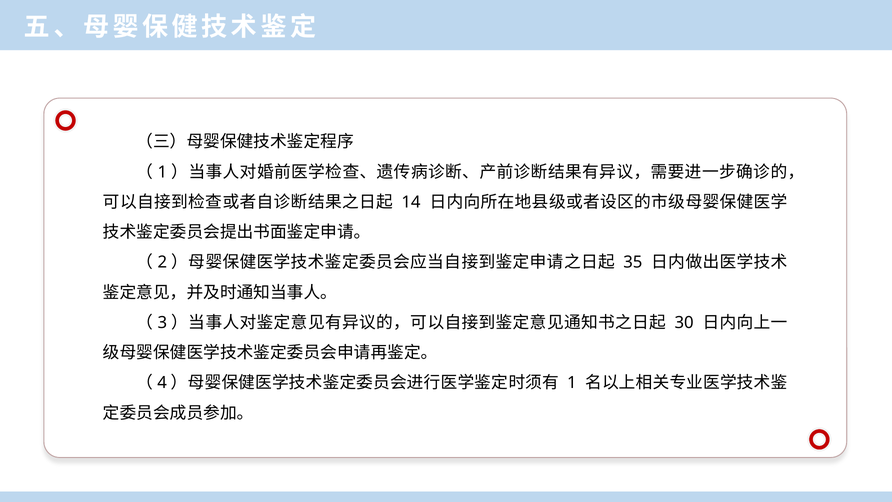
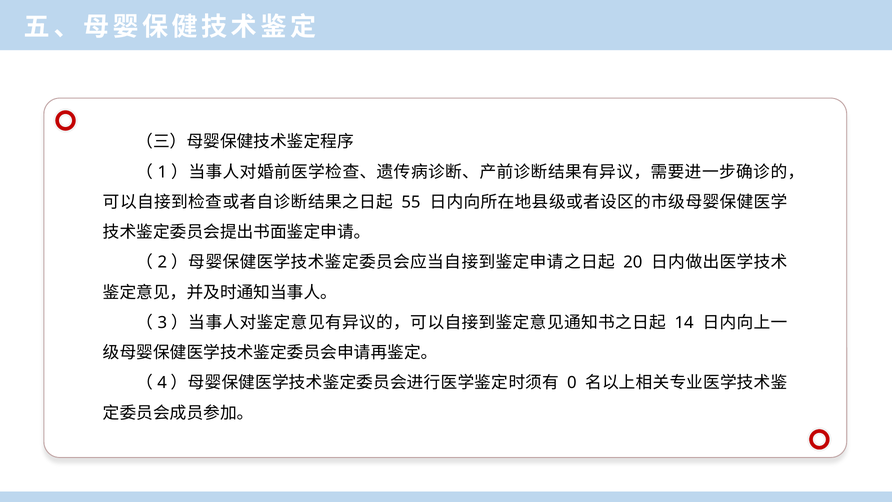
14: 14 -> 55 (411, 202)
35: 35 -> 20 (633, 262)
30: 30 -> 14 (684, 322)
1: 1 -> 0 (572, 383)
